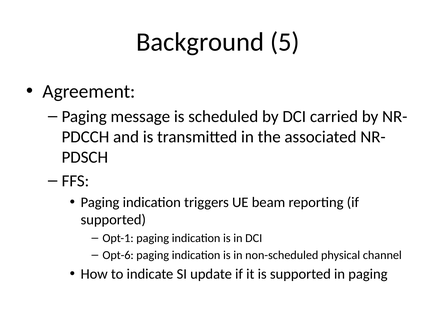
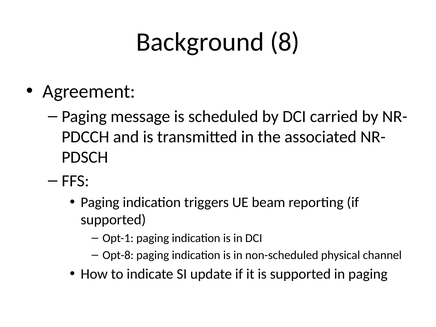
5: 5 -> 8 (285, 42)
Opt-6: Opt-6 -> Opt-8 (118, 255)
